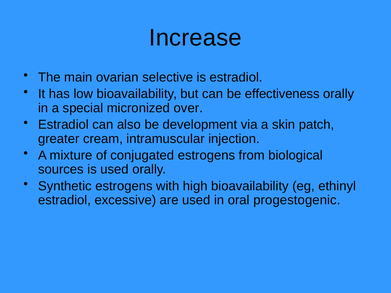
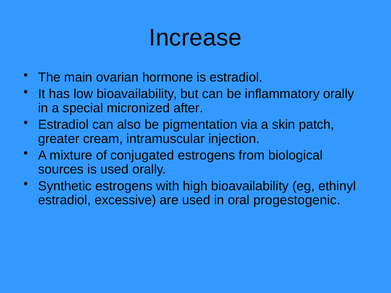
selective: selective -> hormone (168, 77)
effectiveness: effectiveness -> inflammatory (282, 94)
over: over -> after (188, 108)
development: development -> pigmentation (200, 125)
